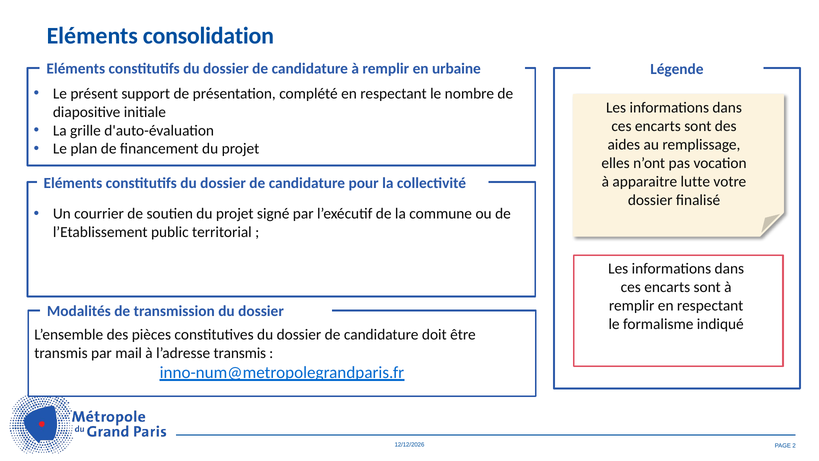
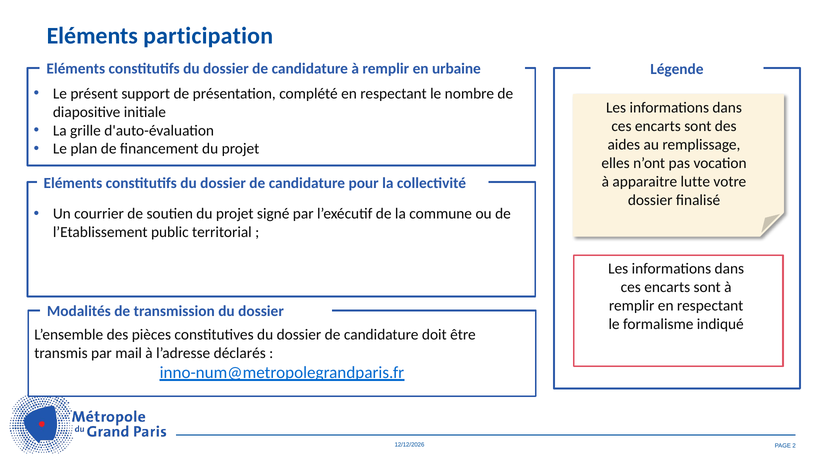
consolidation: consolidation -> participation (208, 36)
l’adresse transmis: transmis -> déclarés (240, 353)
